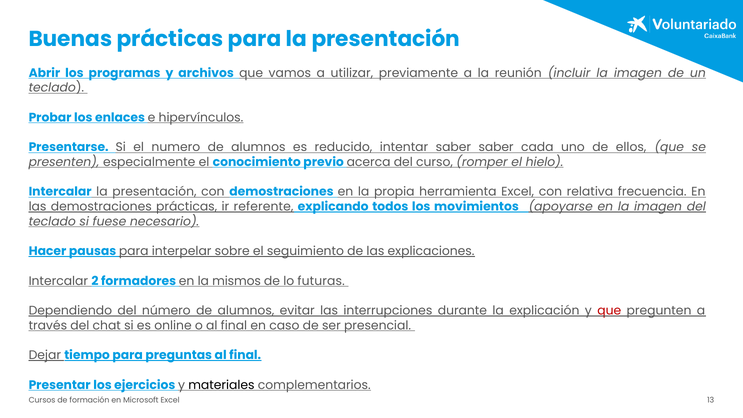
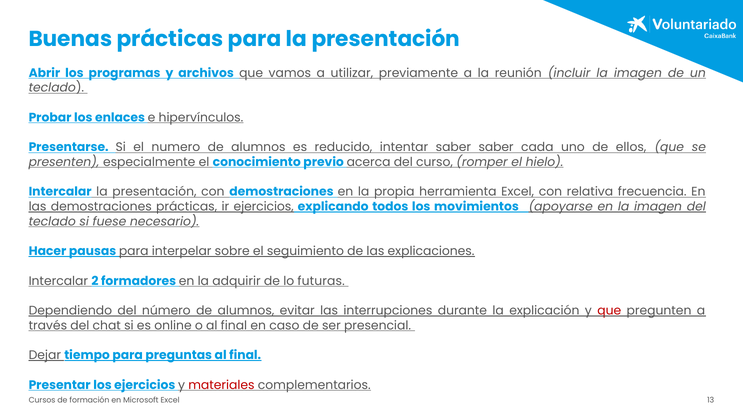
ir referente: referente -> ejercicios (264, 207)
mismos: mismos -> adquirir (237, 281)
materiales colour: black -> red (221, 385)
